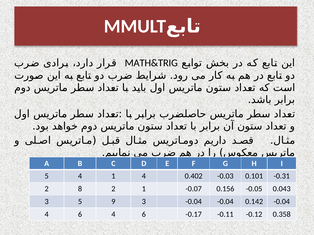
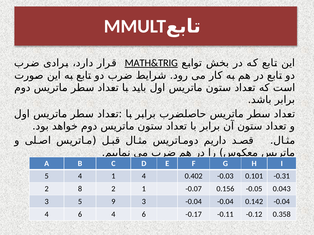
MATH&TRIG underline: none -> present (151, 63)
